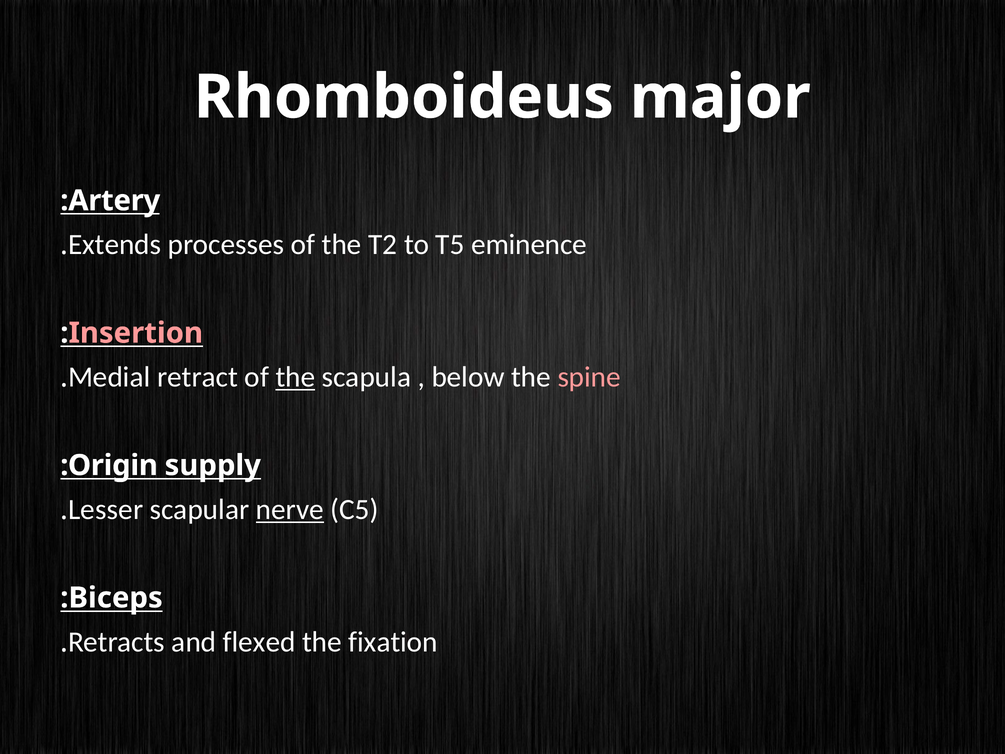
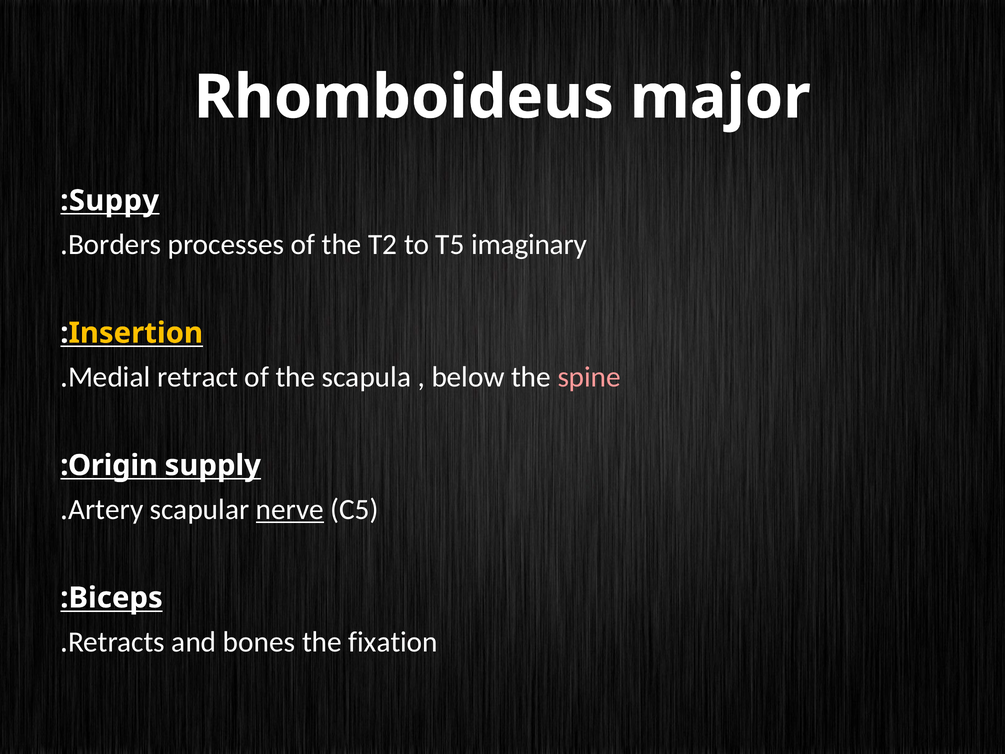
Artery: Artery -> Suppy (114, 201)
Extends: Extends -> Borders (115, 245)
eminence: eminence -> imaginary (529, 245)
Insertion colour: pink -> yellow (136, 333)
the underline: present -> none (295, 377)
Lesser: Lesser -> Artery (106, 509)
flexed: flexed -> bones (259, 642)
